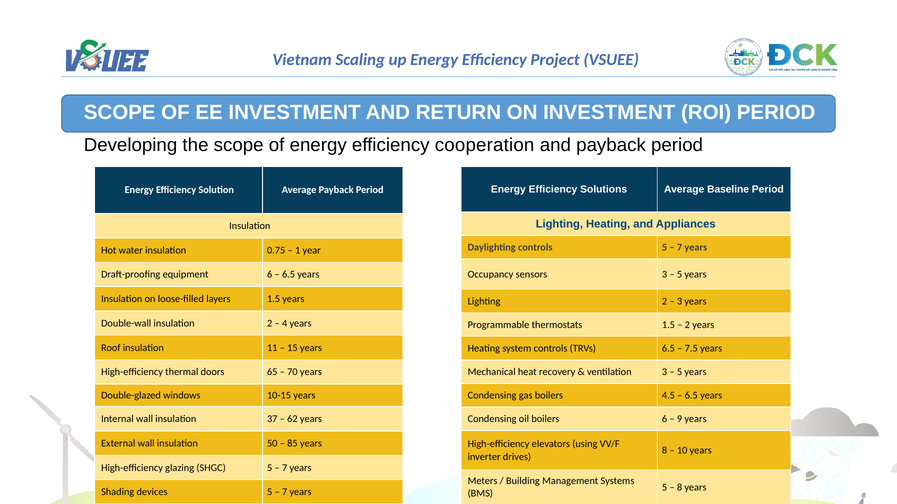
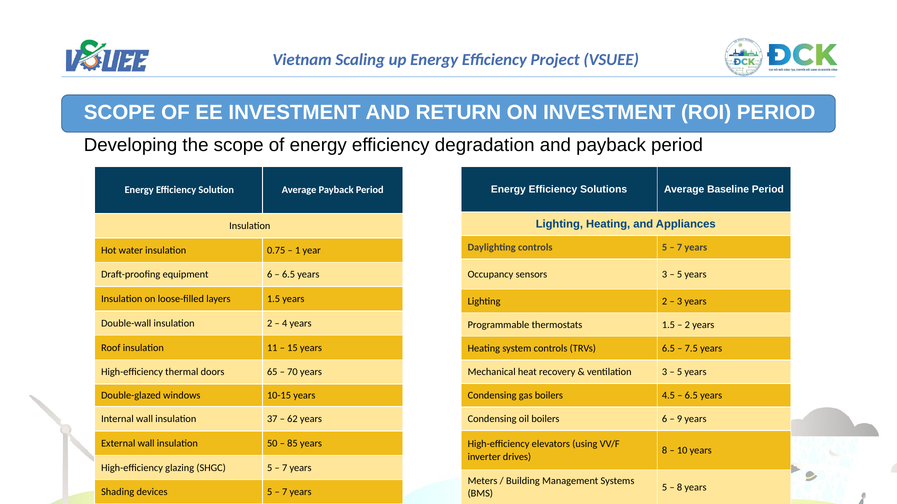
cooperation: cooperation -> degradation (485, 145)
